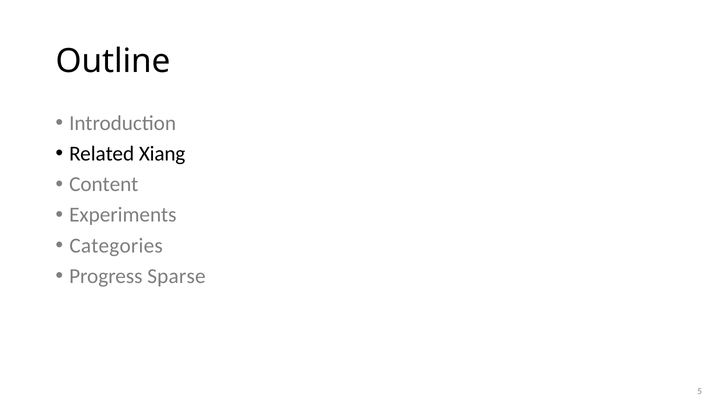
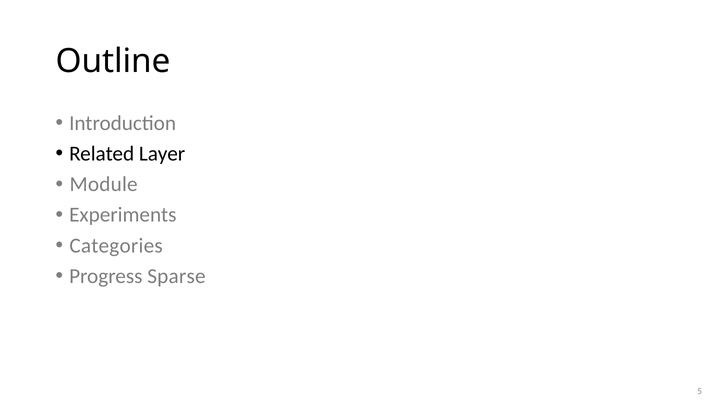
Xiang: Xiang -> Layer (162, 154)
Content: Content -> Module (104, 184)
